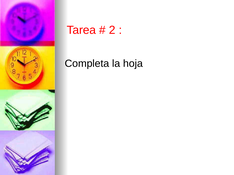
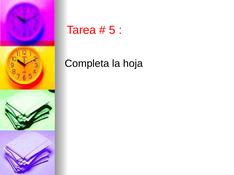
2: 2 -> 5 (112, 30)
